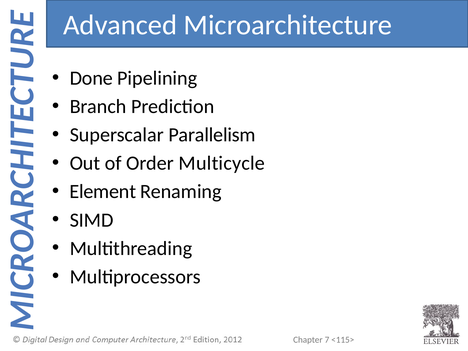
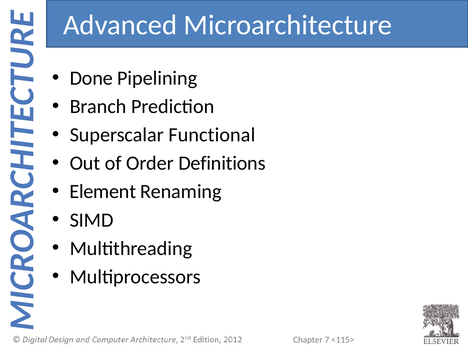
Parallelism: Parallelism -> Functional (212, 135)
Multicycle: Multicycle -> Definitions (222, 163)
